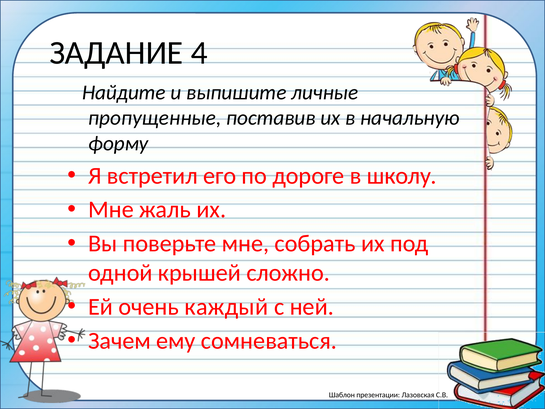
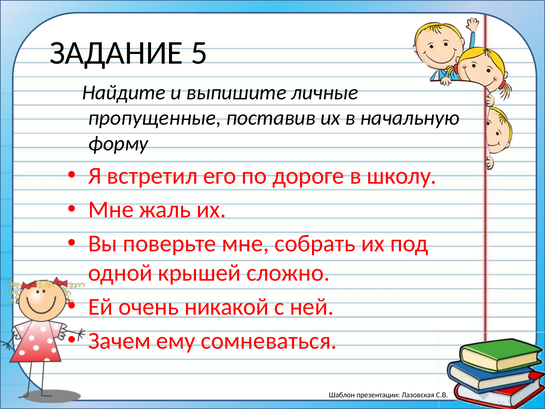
4: 4 -> 5 (199, 53)
каждый: каждый -> никакой (227, 307)
